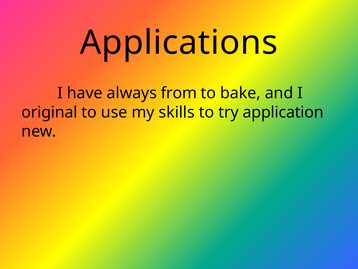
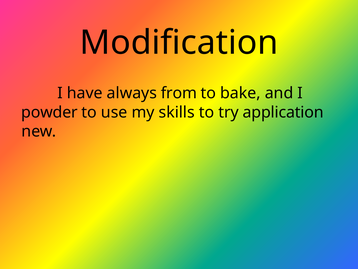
Applications: Applications -> Modification (179, 43)
original: original -> powder (49, 112)
